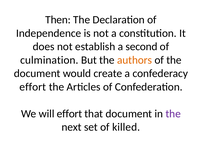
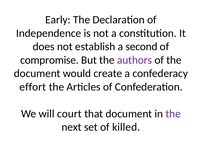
Then: Then -> Early (58, 20)
culmination: culmination -> compromise (49, 60)
authors colour: orange -> purple (135, 60)
will effort: effort -> court (69, 114)
